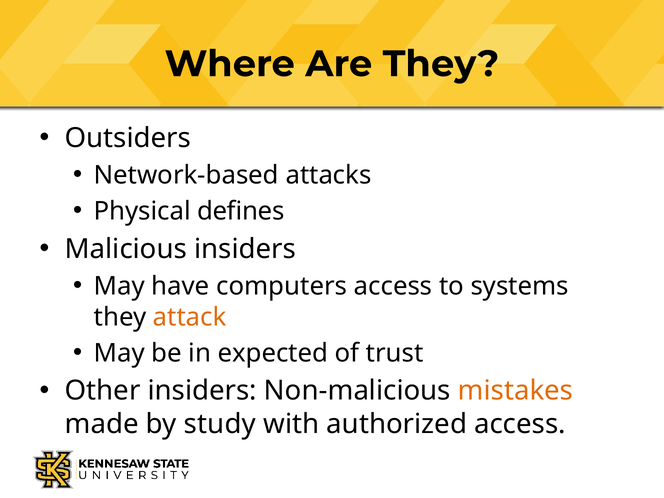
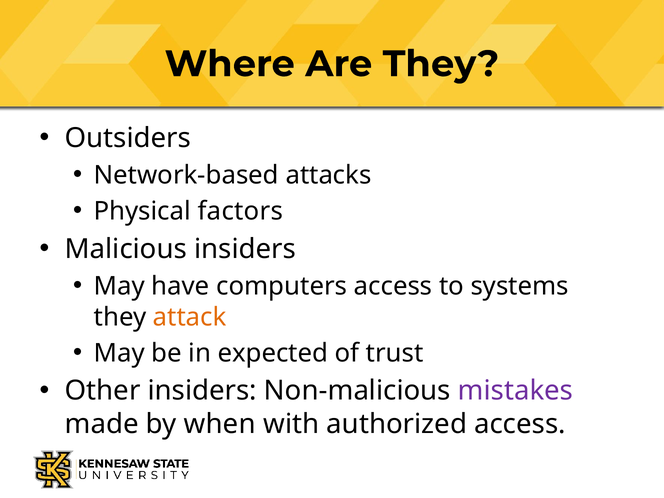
defines: defines -> factors (240, 211)
mistakes colour: orange -> purple (516, 391)
study: study -> when (220, 424)
